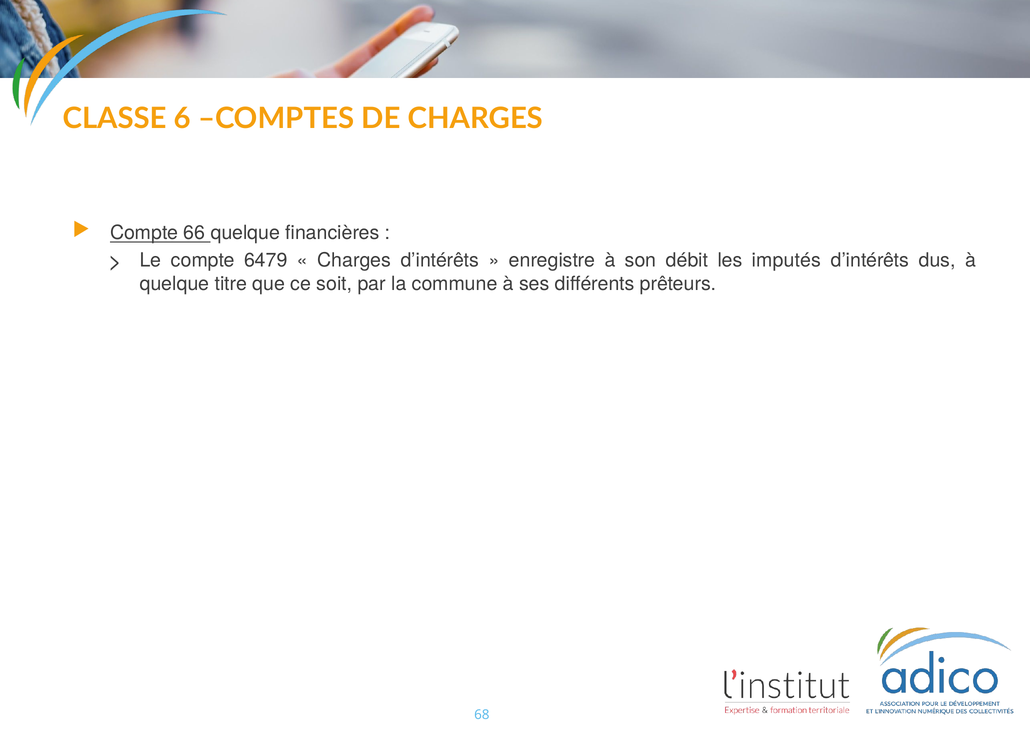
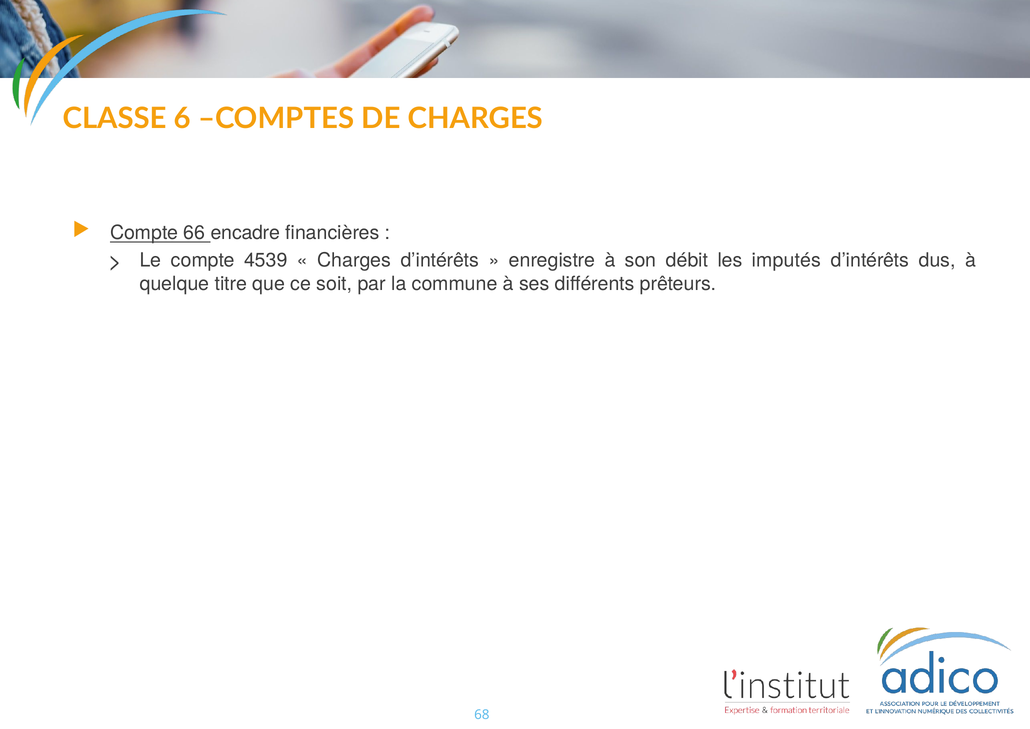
66 quelque: quelque -> encadre (245, 233)
6479: 6479 -> 4539 (266, 260)
